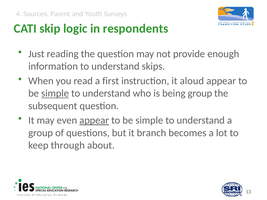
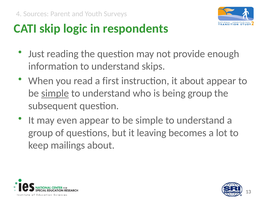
it aloud: aloud -> about (192, 81)
appear underline: present -> none (94, 120)
branch: branch -> leaving (152, 133)
through: through -> mailings (68, 145)
